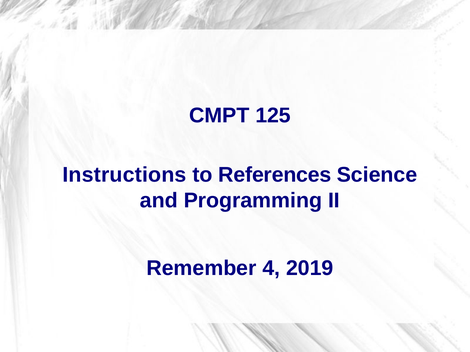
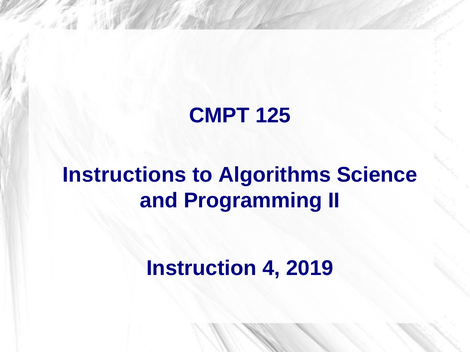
References: References -> Algorithms (275, 175)
Remember: Remember -> Instruction (201, 269)
